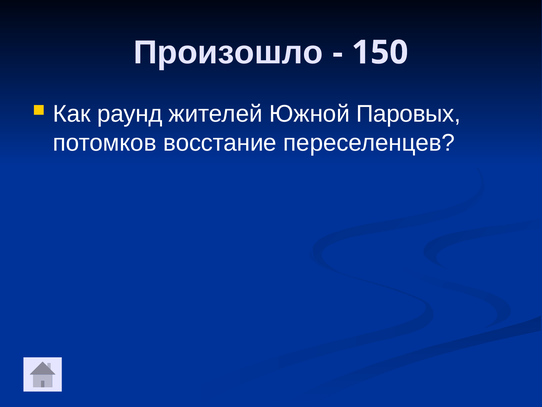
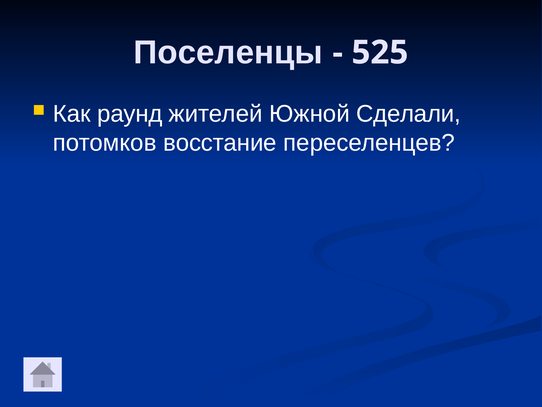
Произошло: Произошло -> Поселенцы (228, 52)
150: 150 -> 525 (380, 52)
Паровых: Паровых -> Сделали (408, 114)
